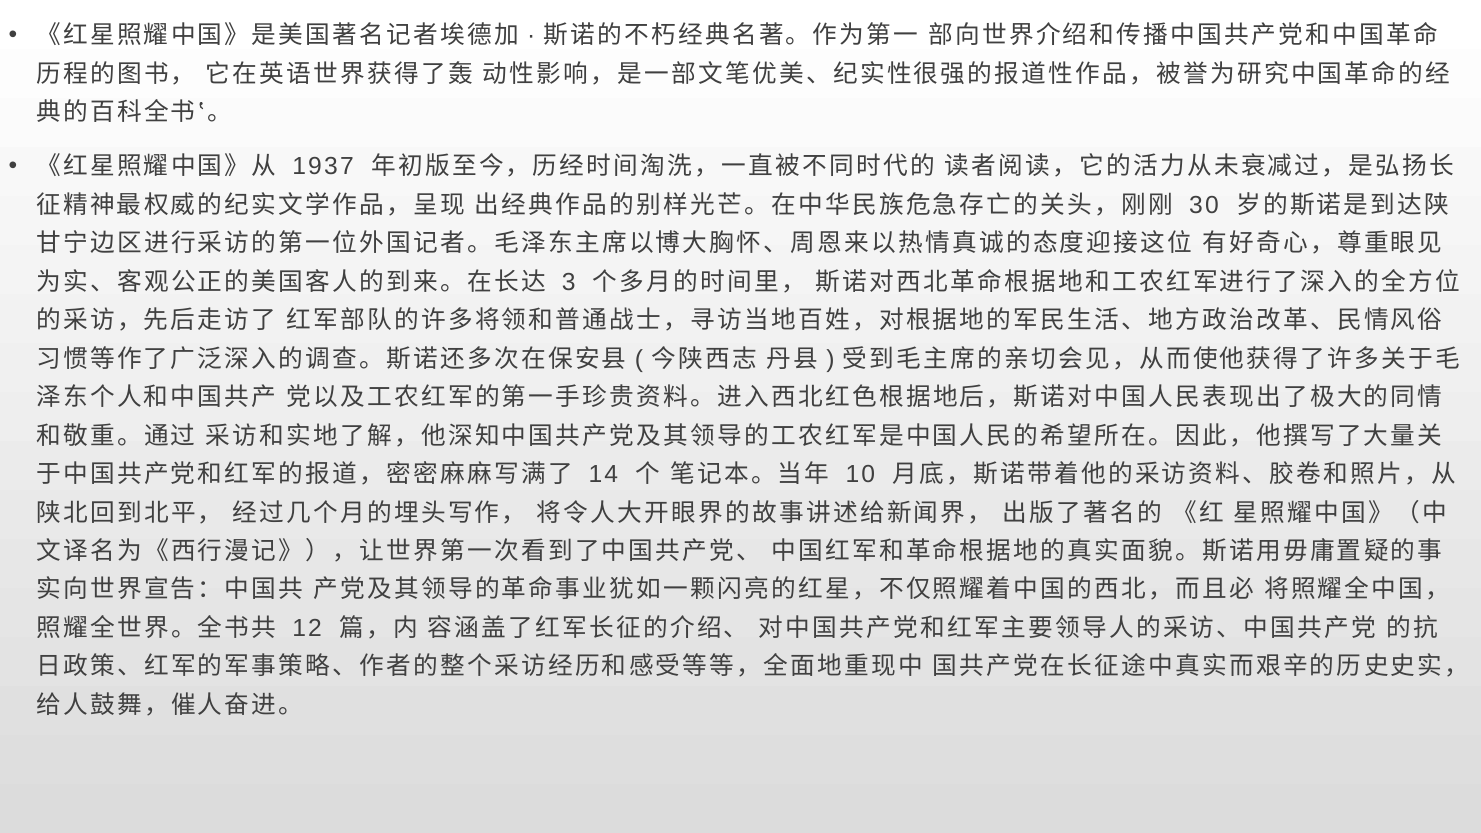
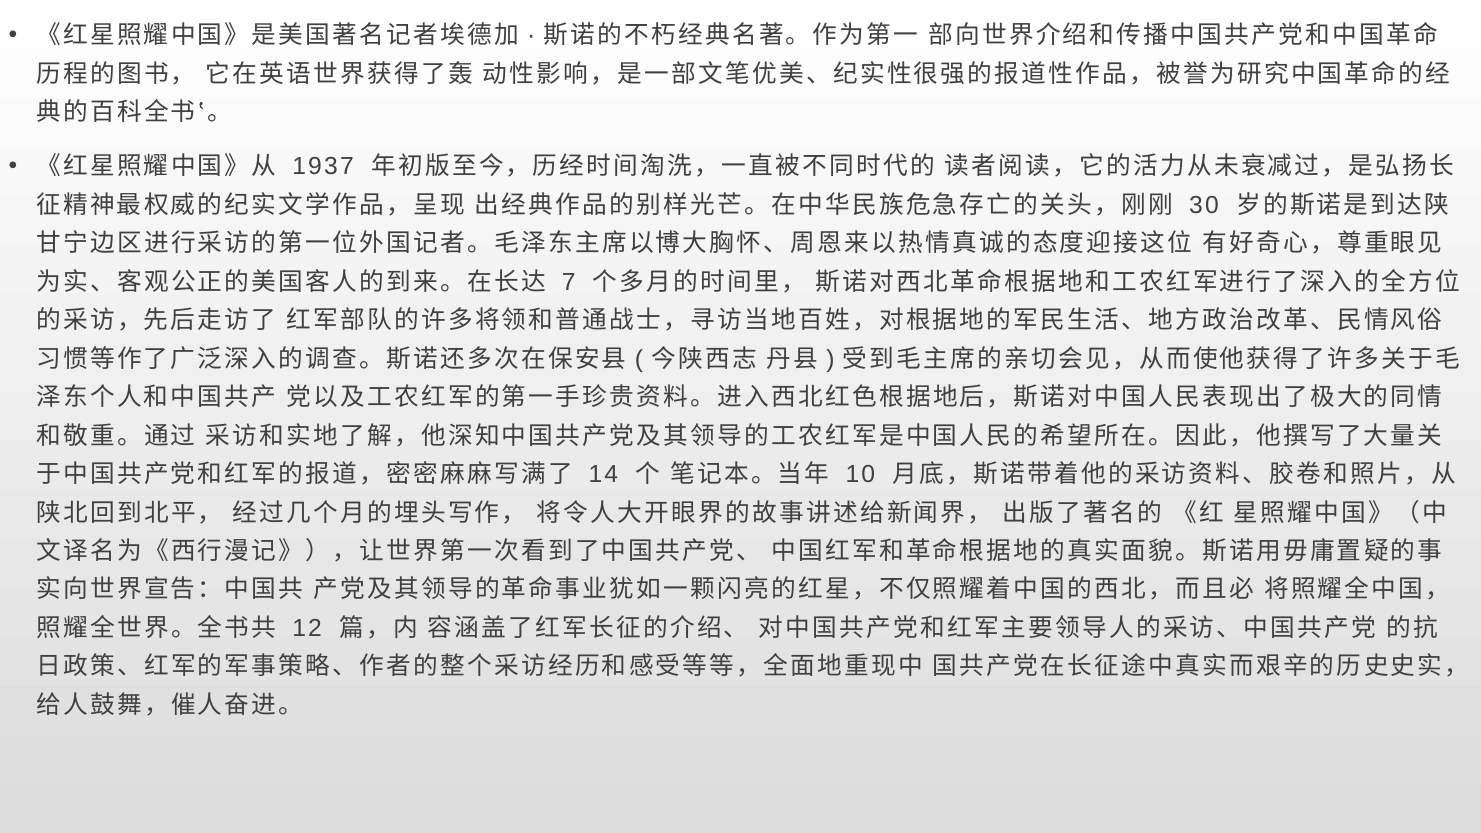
3: 3 -> 7 (569, 282)
